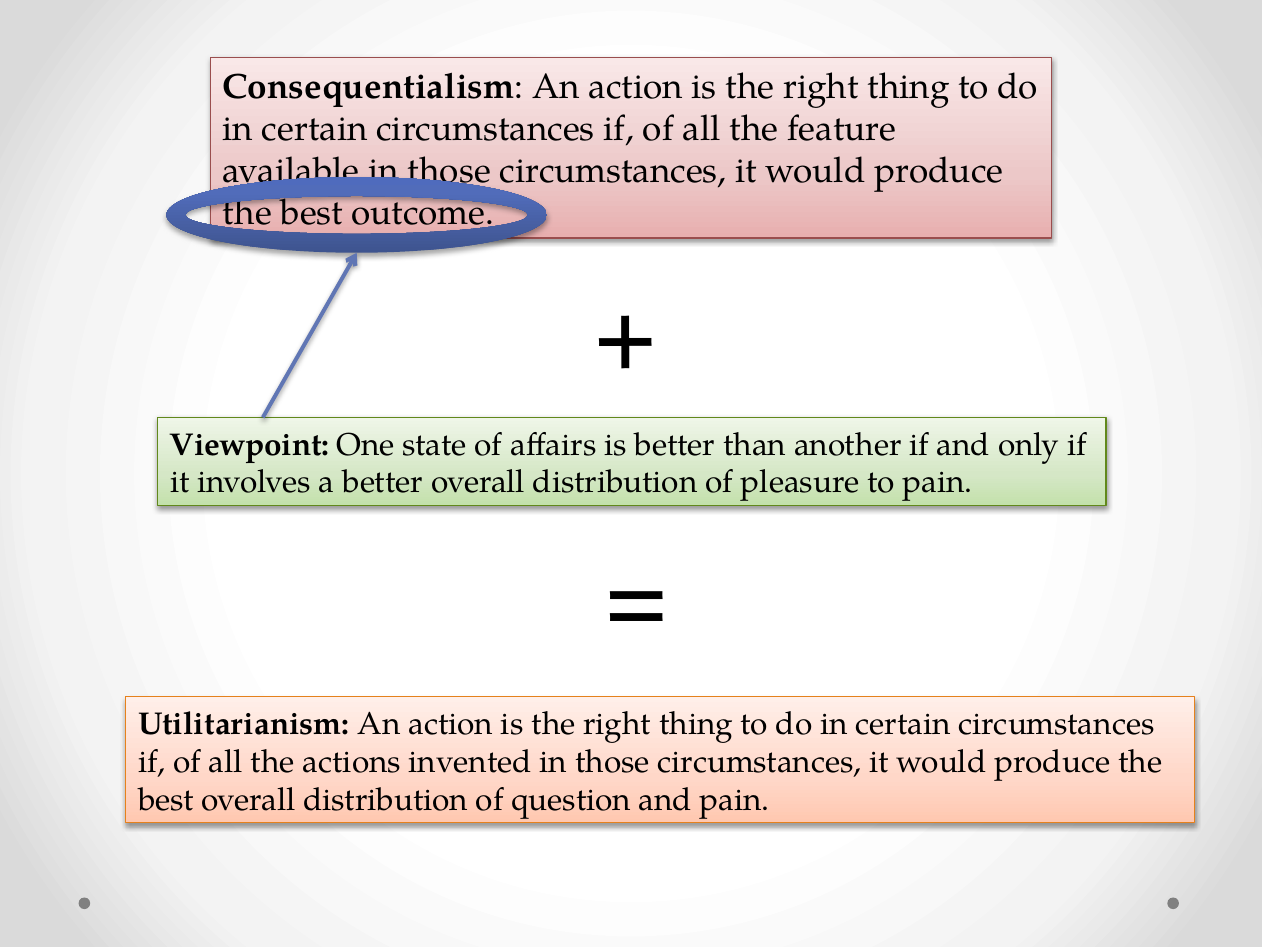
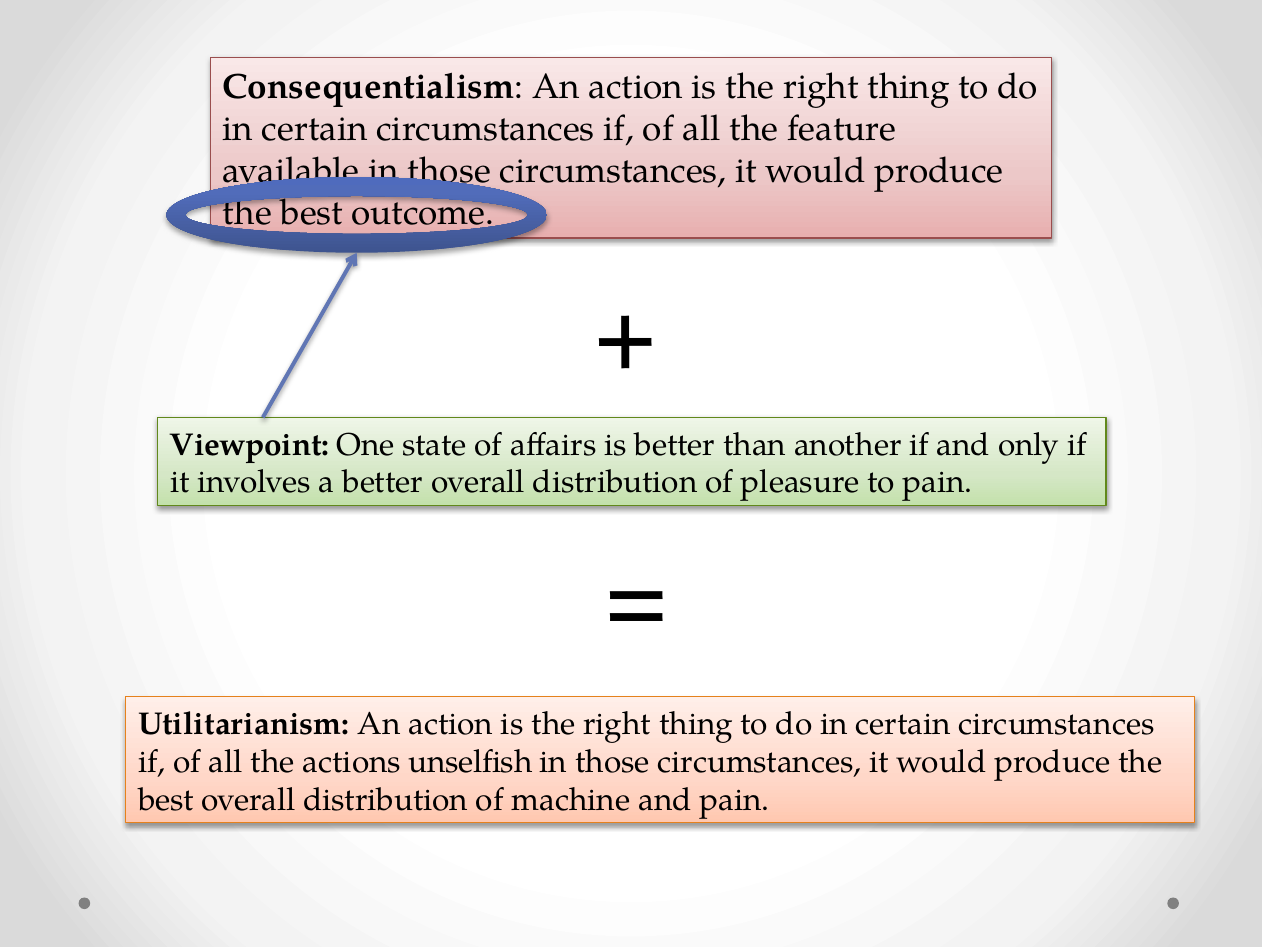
invented: invented -> unselfish (470, 761)
question: question -> machine (571, 799)
